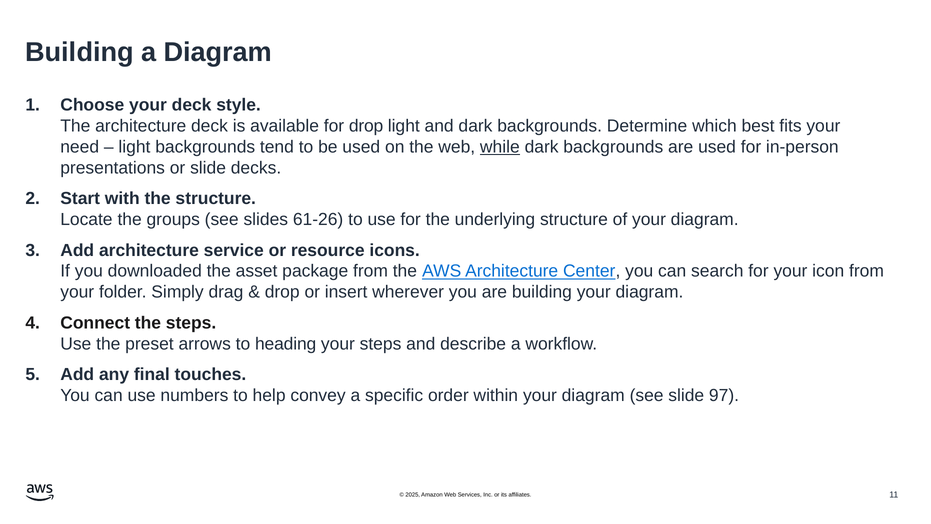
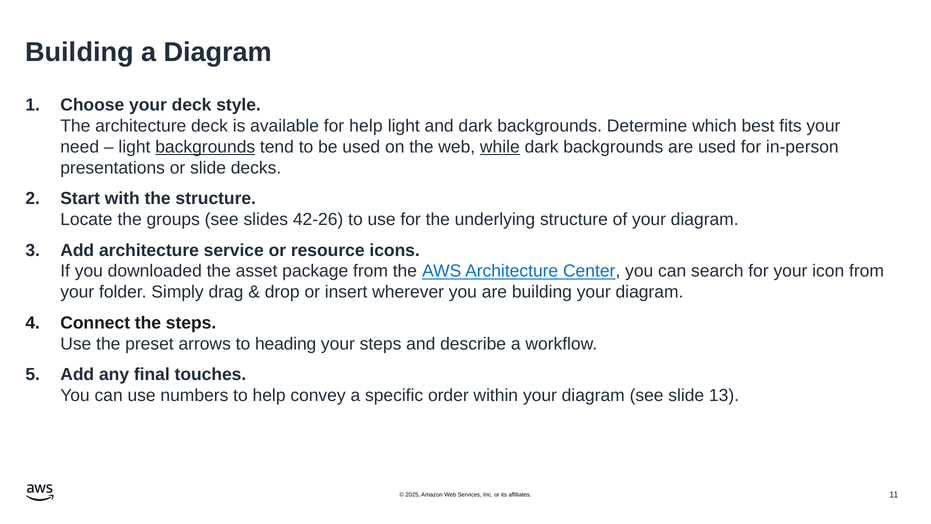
for drop: drop -> help (366, 126)
backgrounds underline: none -> present (205, 147)
61-26: 61-26 -> 42-26 (318, 219)
97: 97 -> 13 (724, 395)
